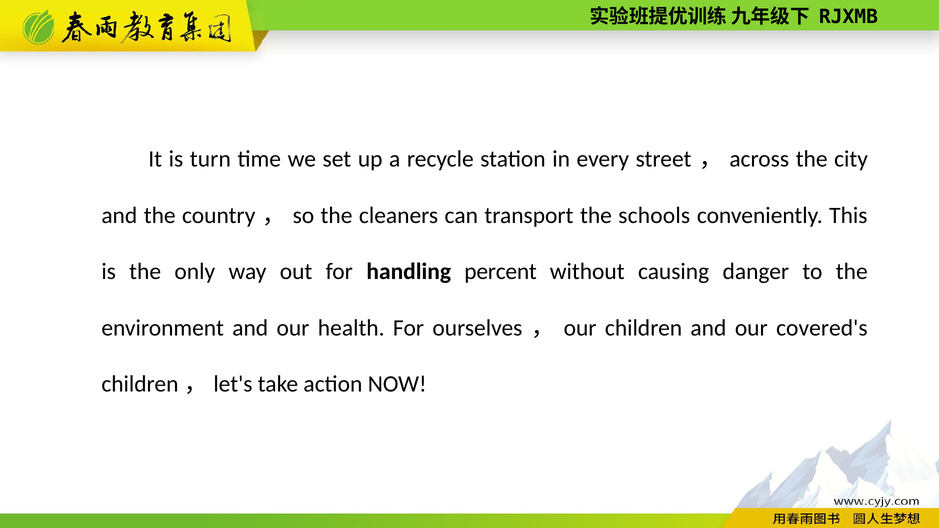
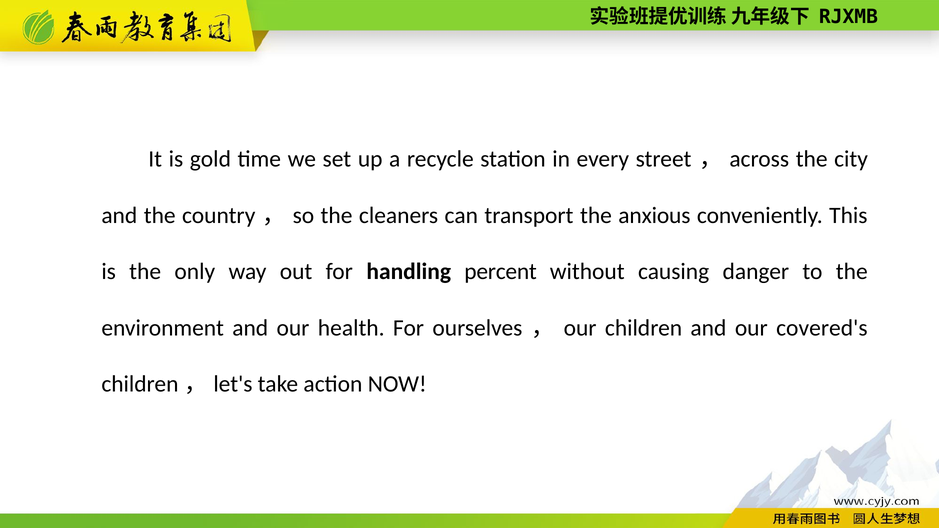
turn: turn -> gold (210, 159)
schools: schools -> anxious (654, 215)
